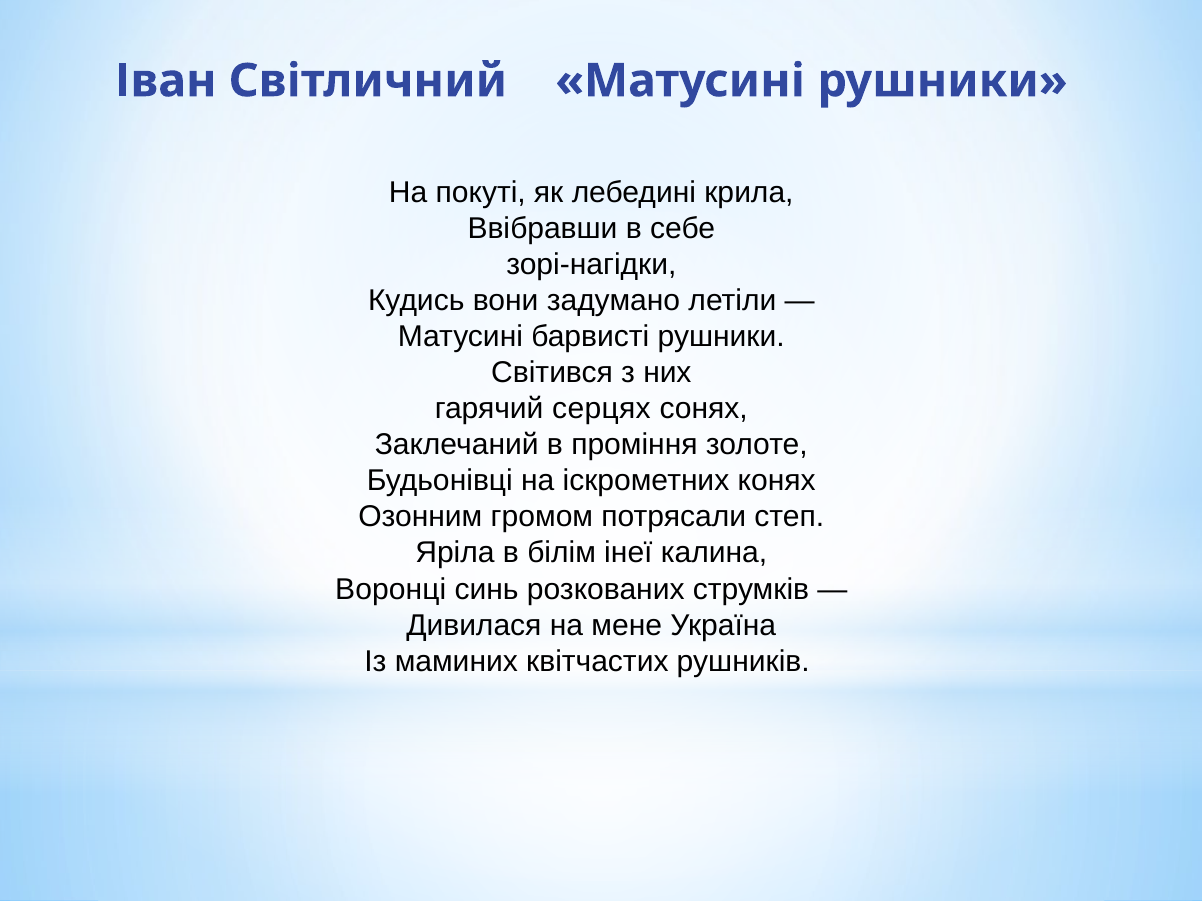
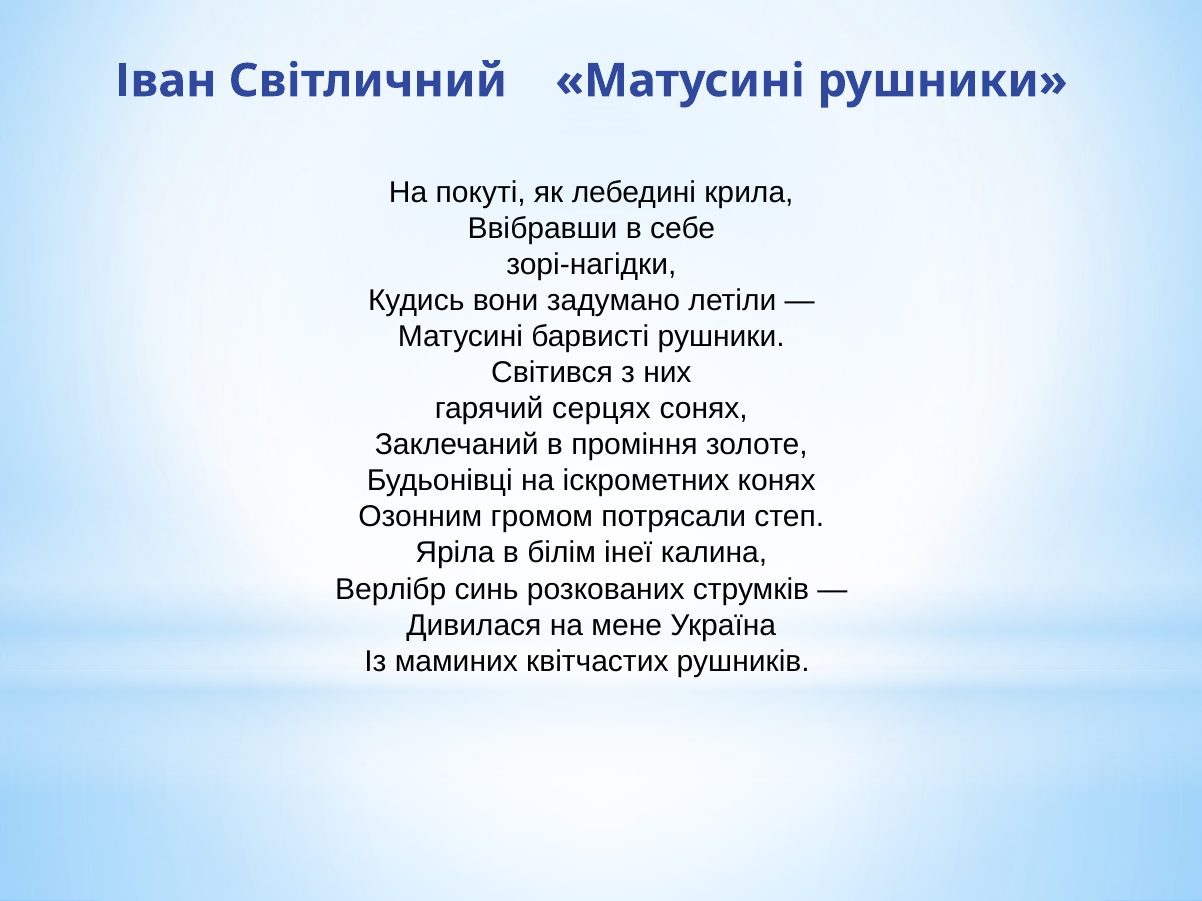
Воронці: Воронці -> Верлібр (391, 589)
